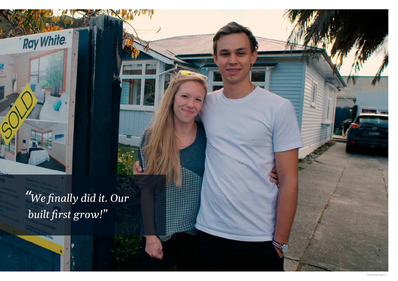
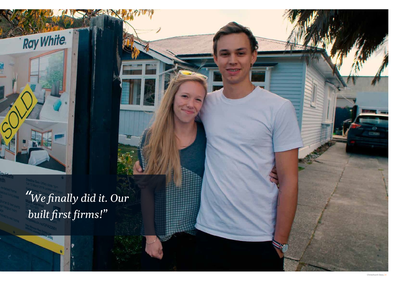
grow: grow -> firms (90, 215)
